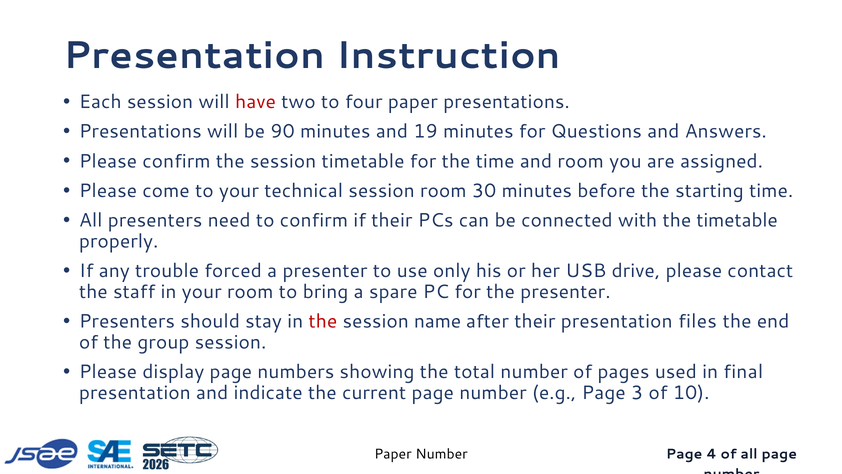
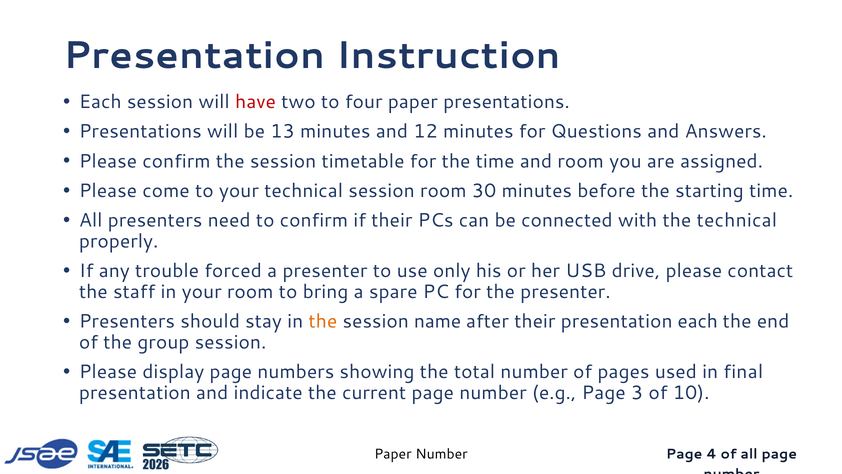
90: 90 -> 13 (283, 131)
19: 19 -> 12 (426, 131)
the timetable: timetable -> technical (737, 220)
the colour: red -> orange (323, 321)
presentation files: files -> each (698, 321)
